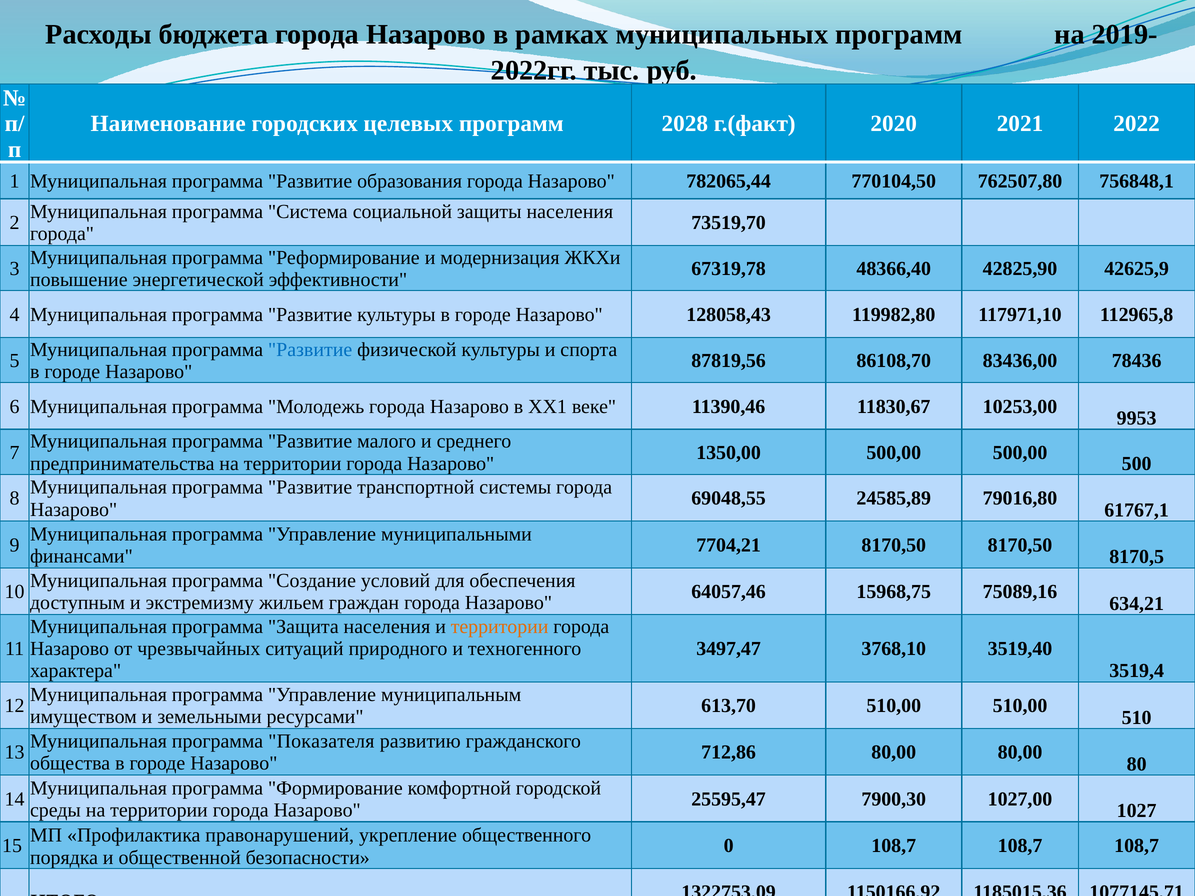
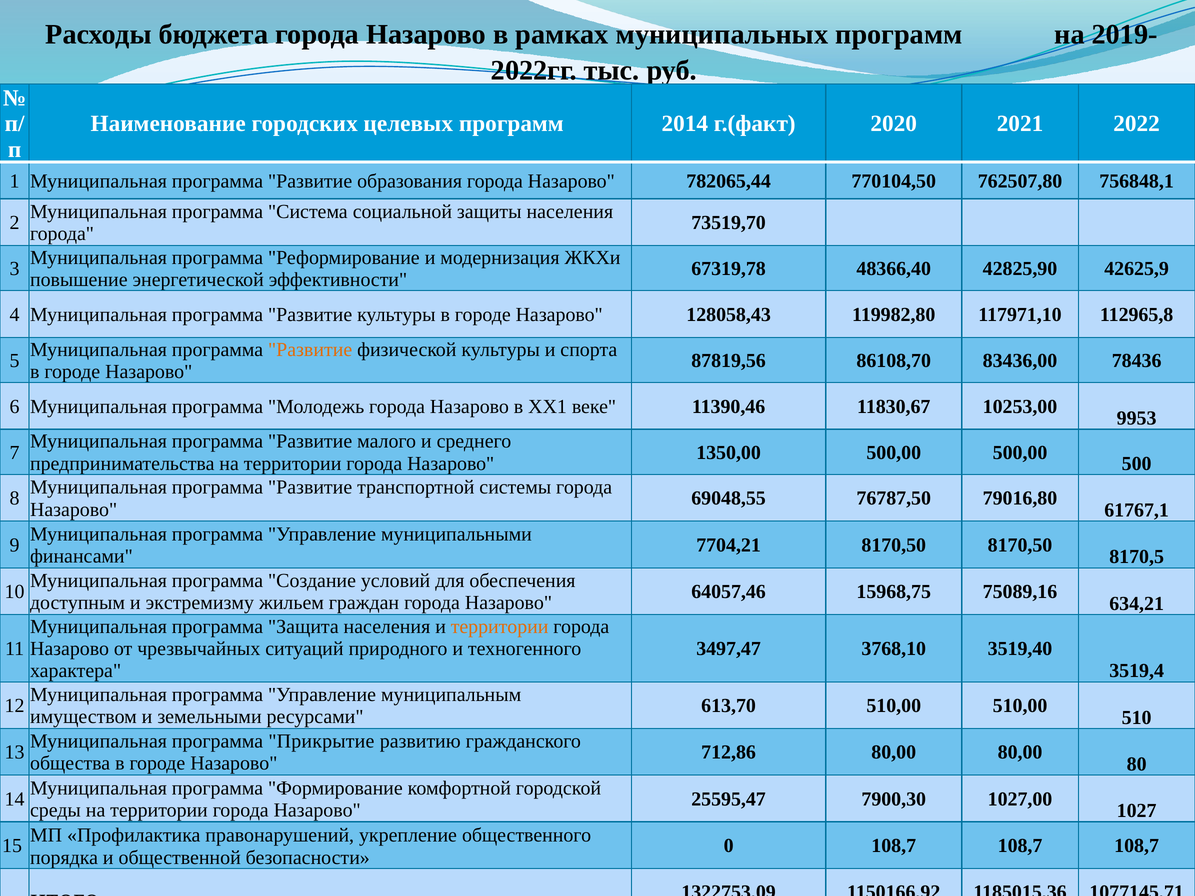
2028: 2028 -> 2014 (685, 124)
Развитие colour: blue -> orange (310, 350)
24585,89: 24585,89 -> 76787,50 (894, 499)
Показателя: Показателя -> Прикрытие (321, 742)
